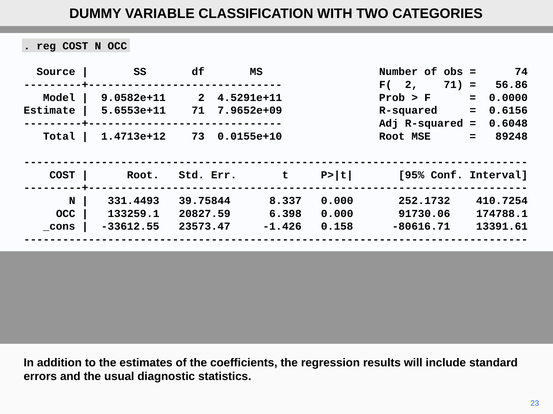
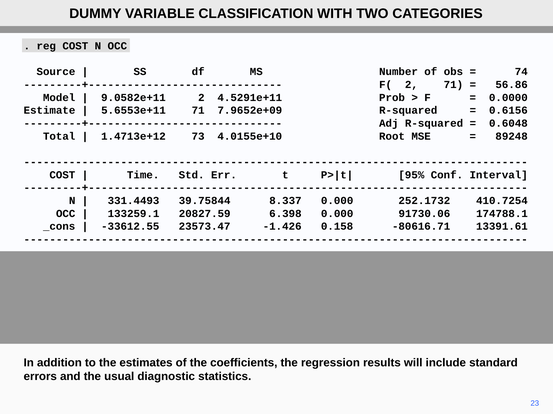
0.0155e+10: 0.0155e+10 -> 4.0155e+10 (250, 136)
Root: Root -> Time (143, 175)
